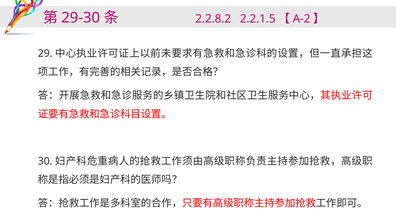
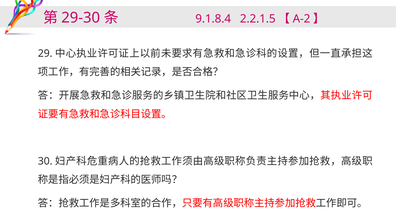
2.2.8.2: 2.2.8.2 -> 9.1.8.4 (213, 19)
